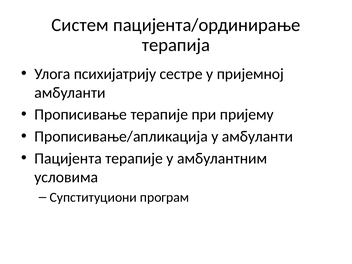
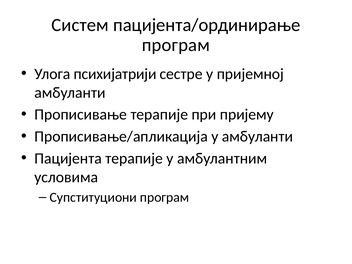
терапија: терапија -> програм (176, 45)
психијатрију: психијатрију -> психијатрији (115, 74)
